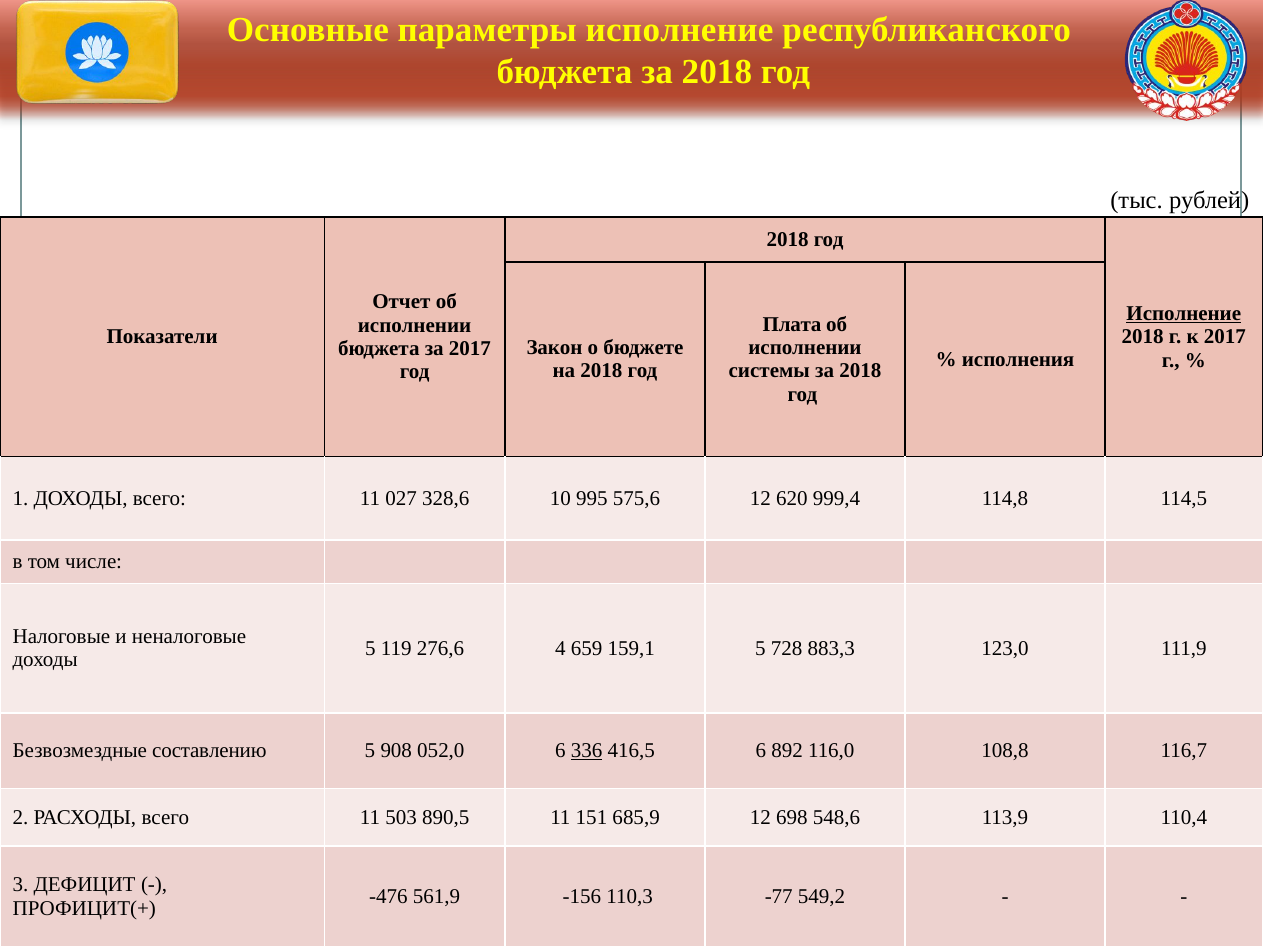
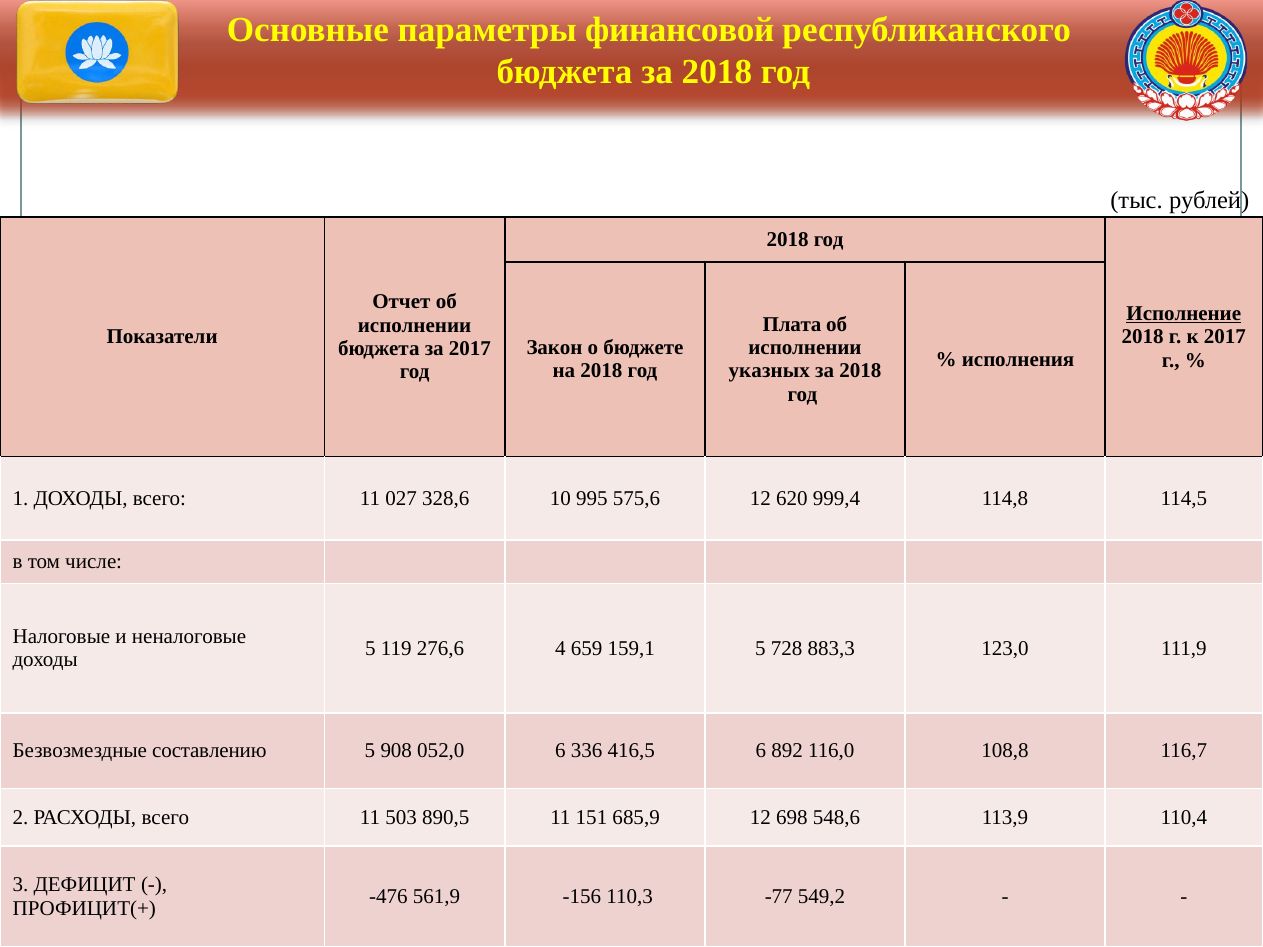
параметры исполнение: исполнение -> финансовой (680, 30)
системы: системы -> указных (769, 371)
336 underline: present -> none (587, 751)
